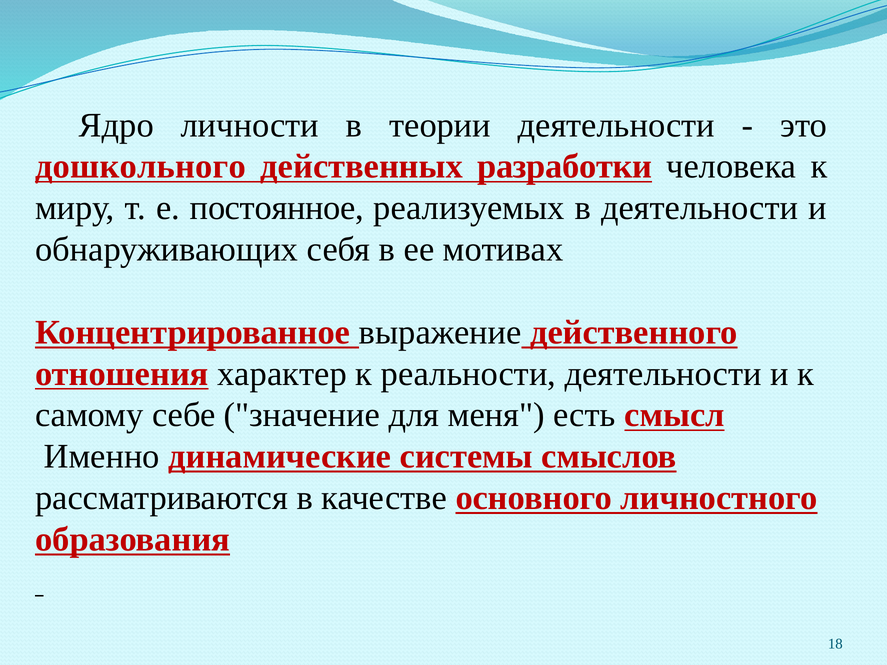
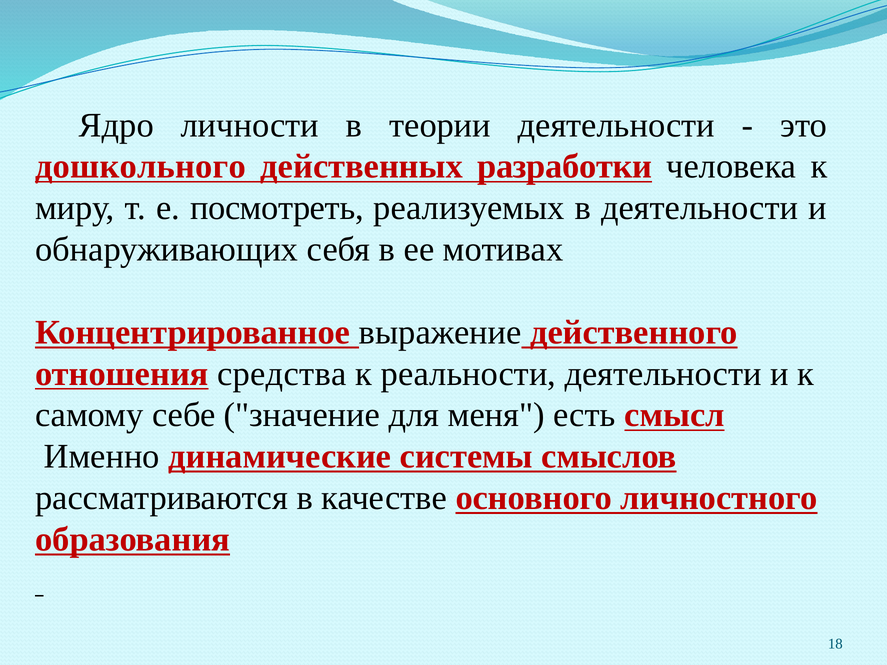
постоянное: постоянное -> посмотреть (277, 208)
характер: характер -> средства (282, 374)
